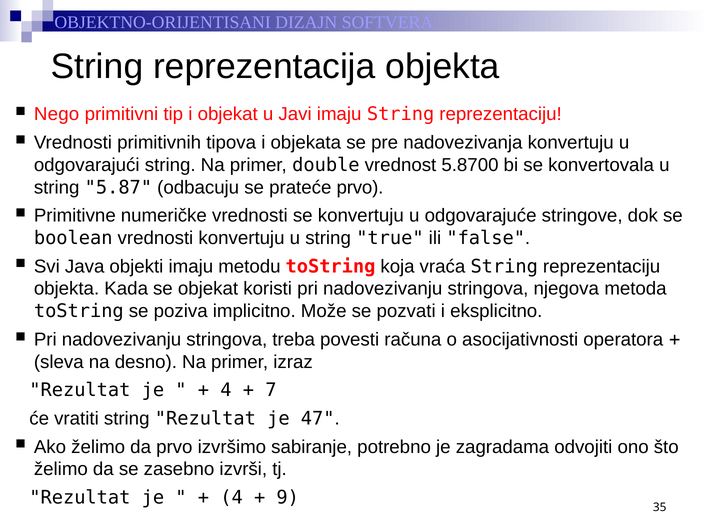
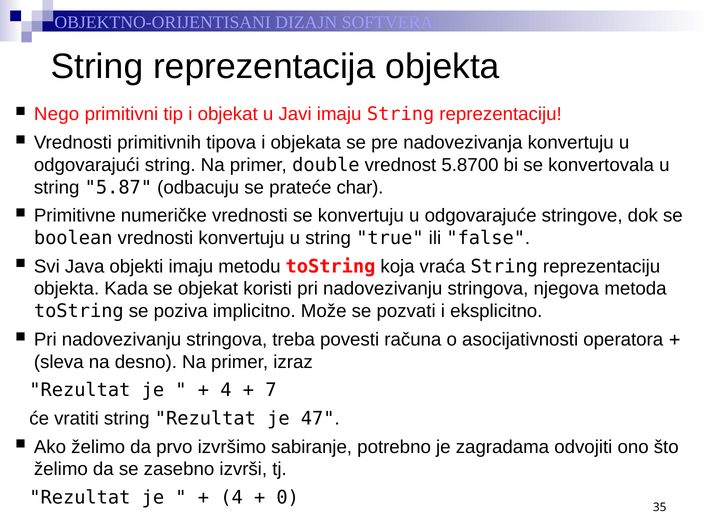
prateće prvo: prvo -> char (360, 188)
9: 9 -> 0 (288, 498)
